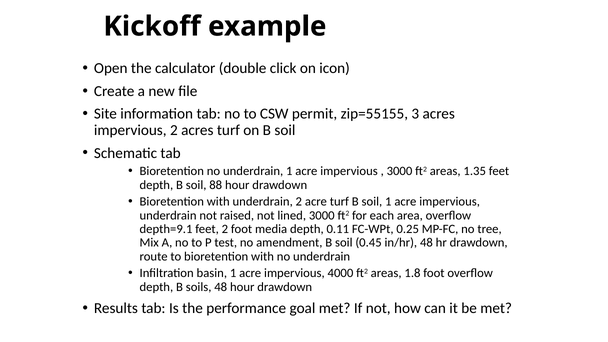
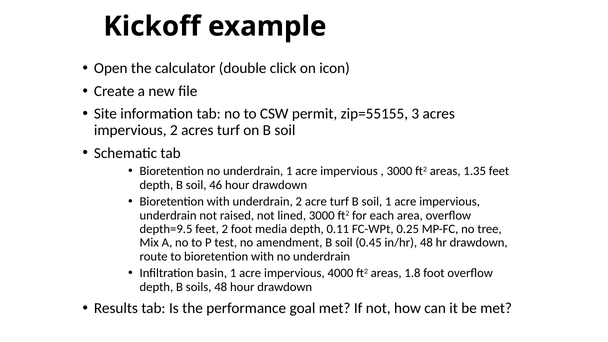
88: 88 -> 46 (216, 185)
depth=9.1: depth=9.1 -> depth=9.5 (166, 229)
